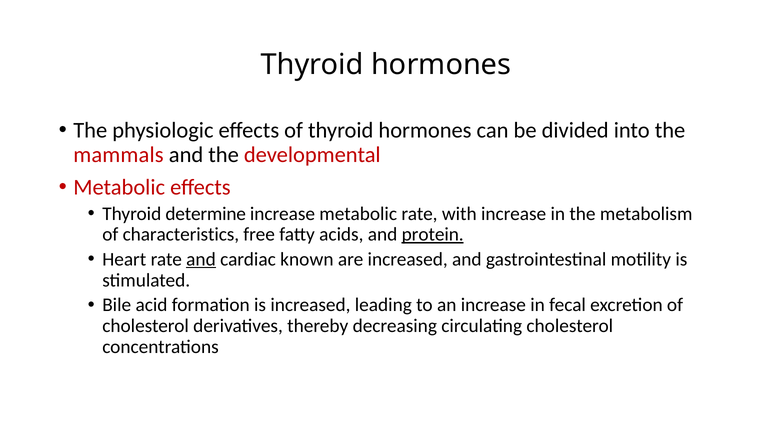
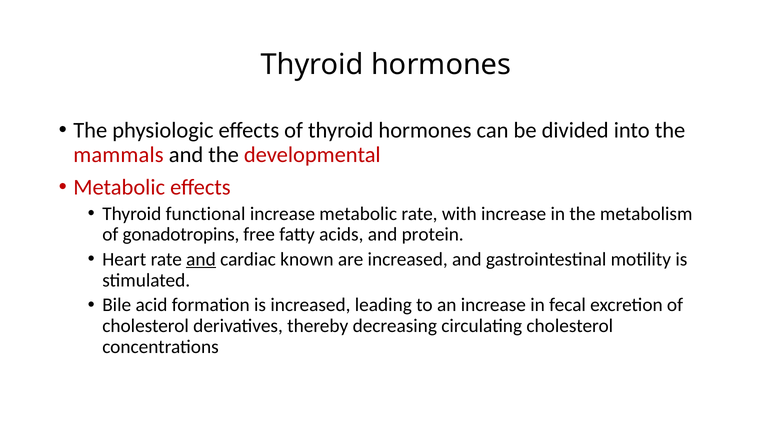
determine: determine -> functional (206, 214)
characteristics: characteristics -> gonadotropins (181, 235)
protein underline: present -> none (433, 235)
